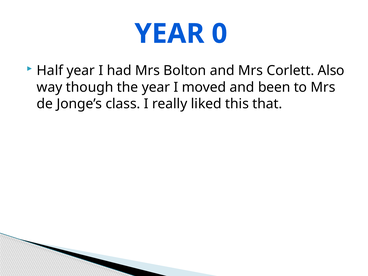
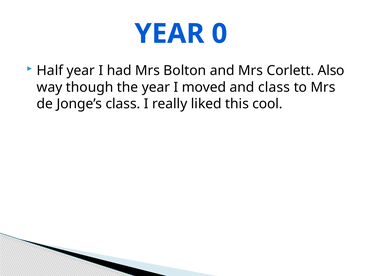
and been: been -> class (274, 87)
that: that -> cool (267, 104)
